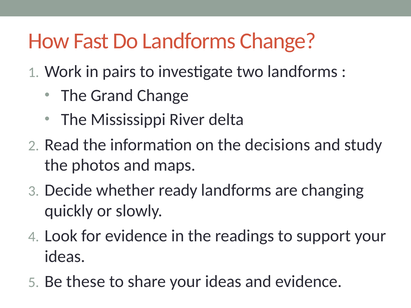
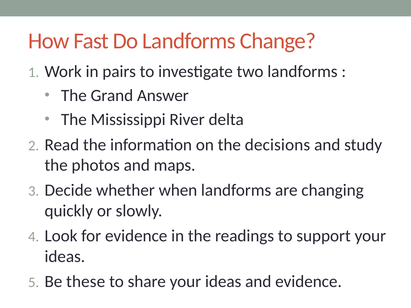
Grand Change: Change -> Answer (163, 96)
ready: ready -> when (178, 190)
